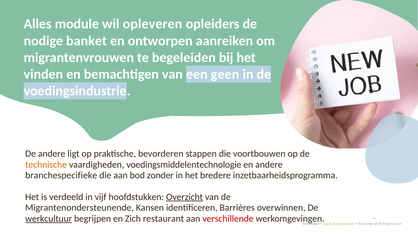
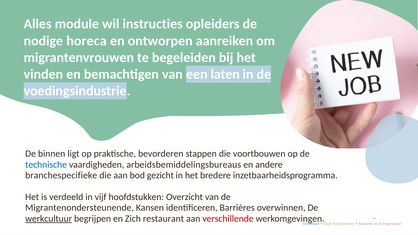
opleveren: opleveren -> instructies (153, 24)
banket: banket -> horeca (86, 41)
geen: geen -> laten (225, 74)
De andere: andere -> binnen (52, 154)
technische colour: orange -> blue (46, 165)
voedingsmiddelentechnologie: voedingsmiddelentechnologie -> arbeidsbemiddelingsbureaus (184, 165)
zonder: zonder -> gezicht (160, 175)
Overzicht underline: present -> none (185, 197)
